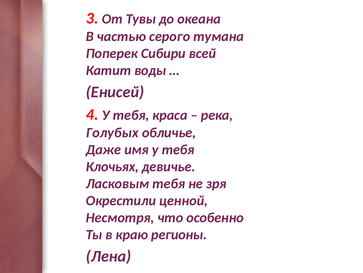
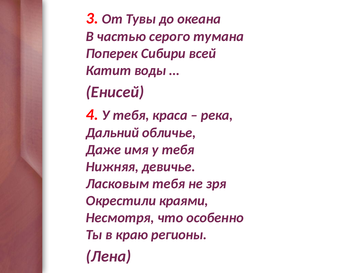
Голубых: Голубых -> Дальний (112, 132)
Клочьях: Клочьях -> Нижняя (112, 166)
ценной: ценной -> краями (184, 200)
